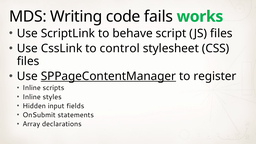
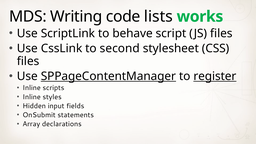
fails: fails -> lists (158, 17)
control: control -> second (120, 48)
register underline: none -> present (215, 76)
